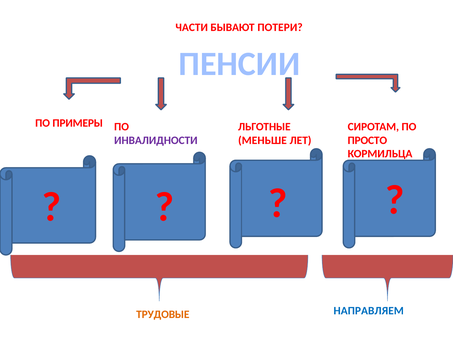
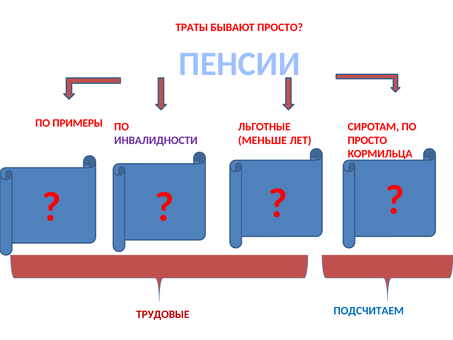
ЧАСТИ: ЧАСТИ -> ТРАТЫ (192, 27)
БЫВАЮТ ПОТЕРИ: ПОТЕРИ -> ПРОСТО (280, 27)
НАПРАВЛЯЕМ: НАПРАВЛЯЕМ -> ПОДСЧИТАЕМ (369, 311)
ТРУДОВЫЕ colour: orange -> red (163, 314)
